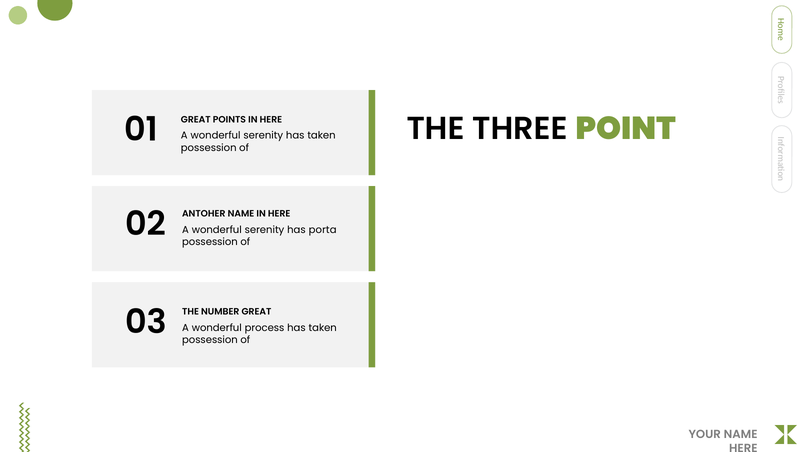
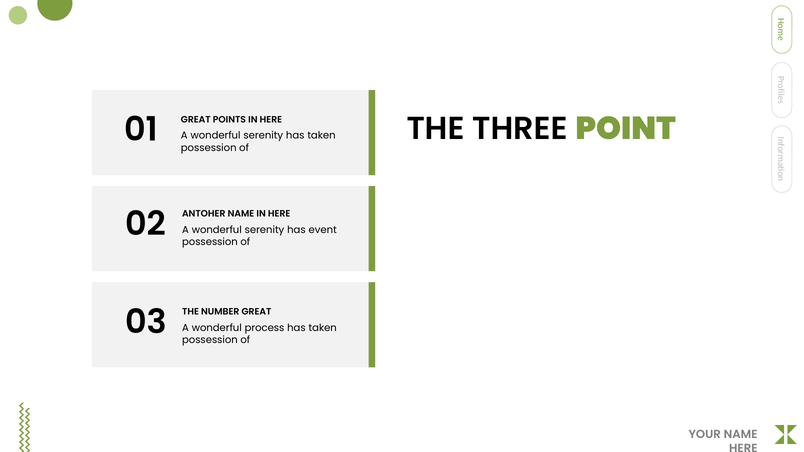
porta: porta -> event (323, 230)
